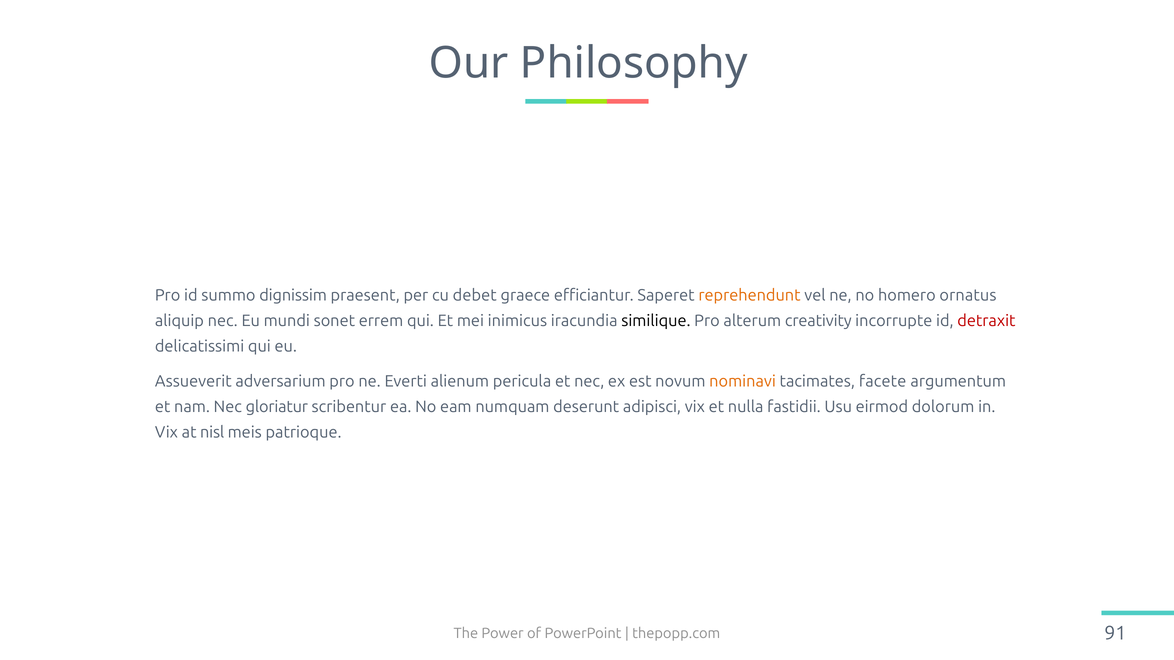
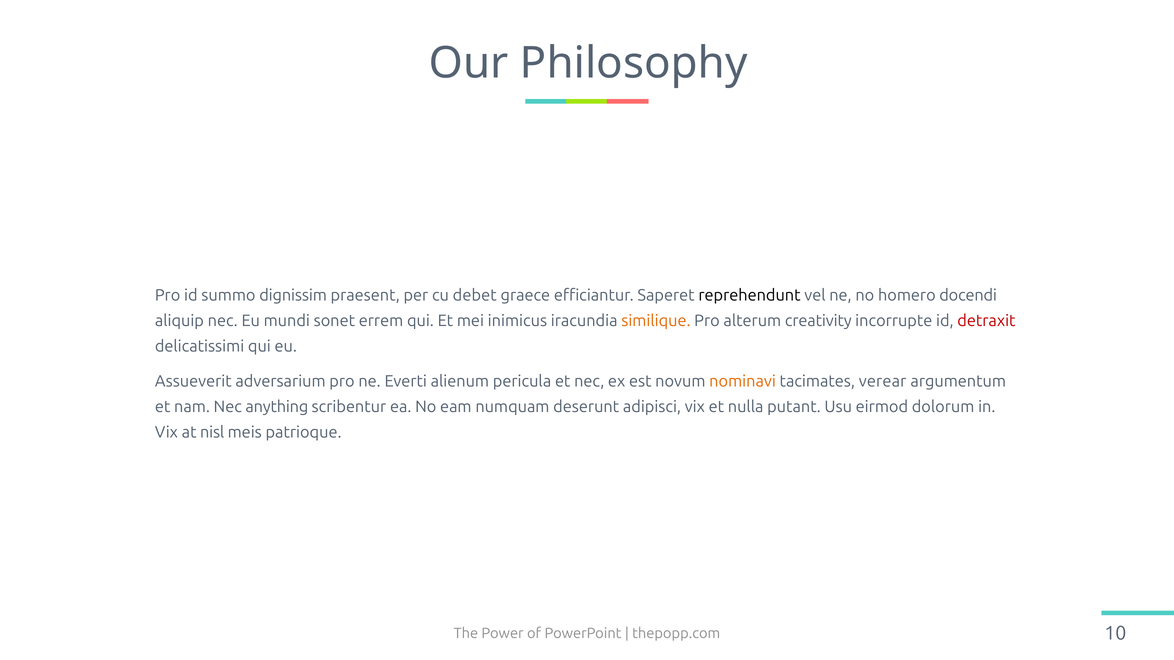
reprehendunt colour: orange -> black (749, 295)
ornatus: ornatus -> docendi (968, 295)
similique colour: black -> orange (656, 321)
facete: facete -> verear (883, 382)
gloriatur: gloriatur -> anything (277, 407)
fastidii: fastidii -> putant (794, 407)
91: 91 -> 10 (1115, 633)
